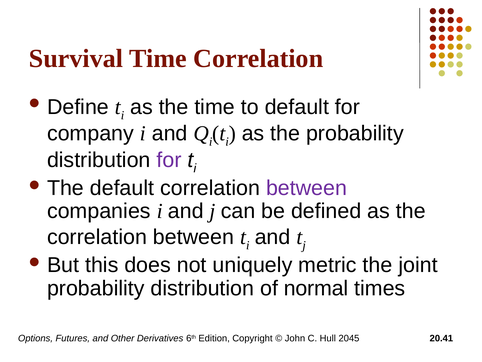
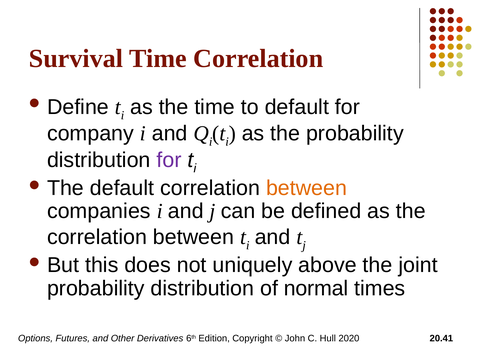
between colour: purple -> orange (307, 188)
metric: metric -> above (327, 265)
2045: 2045 -> 2020 (349, 338)
